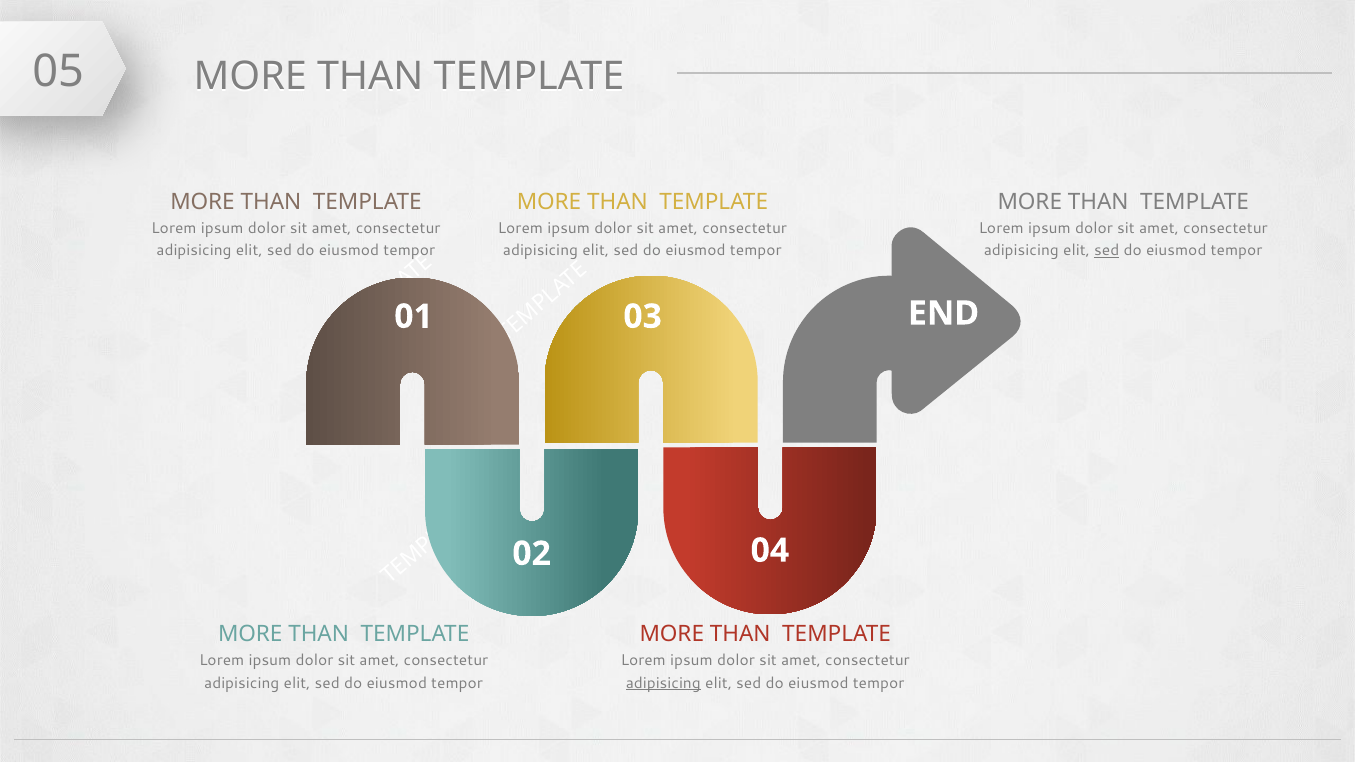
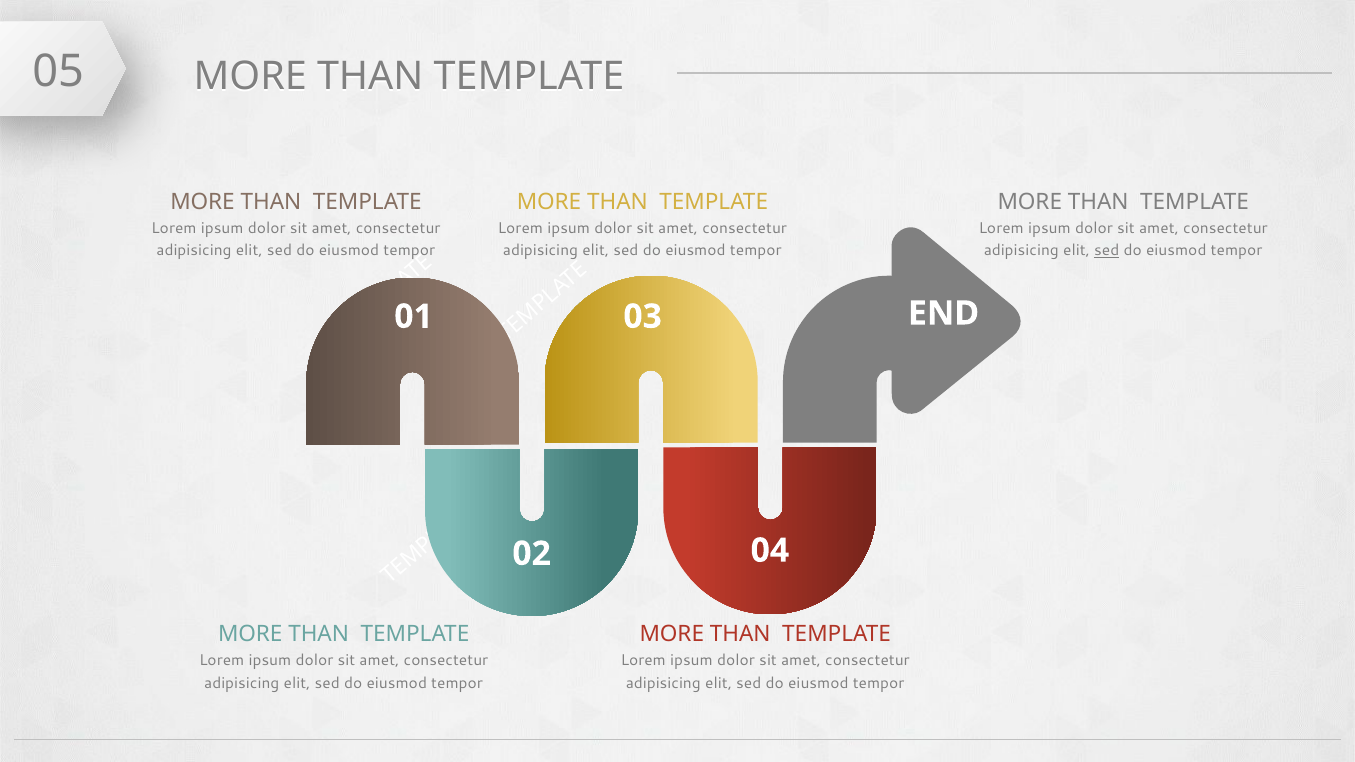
adipisicing underline: present -> none (663, 683)
